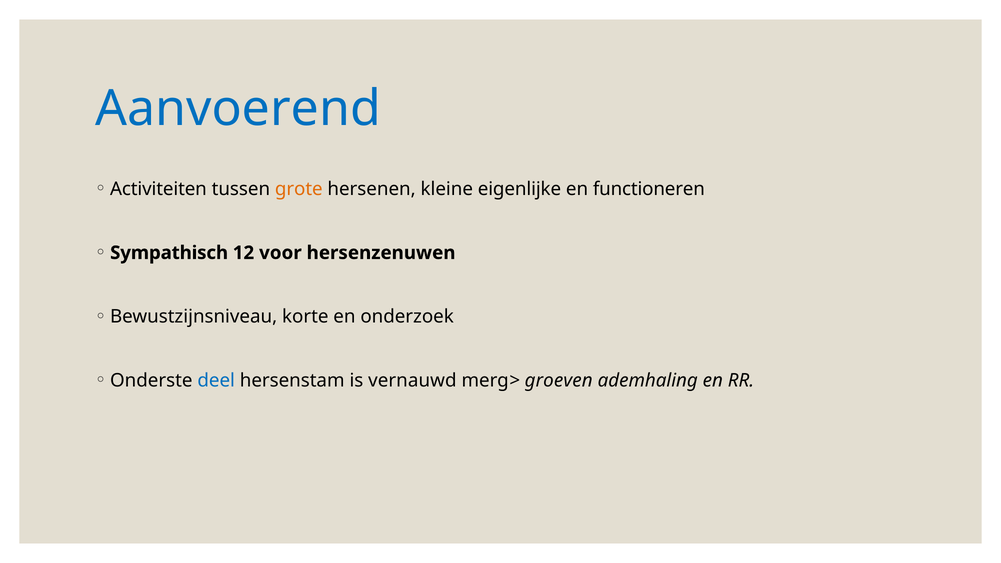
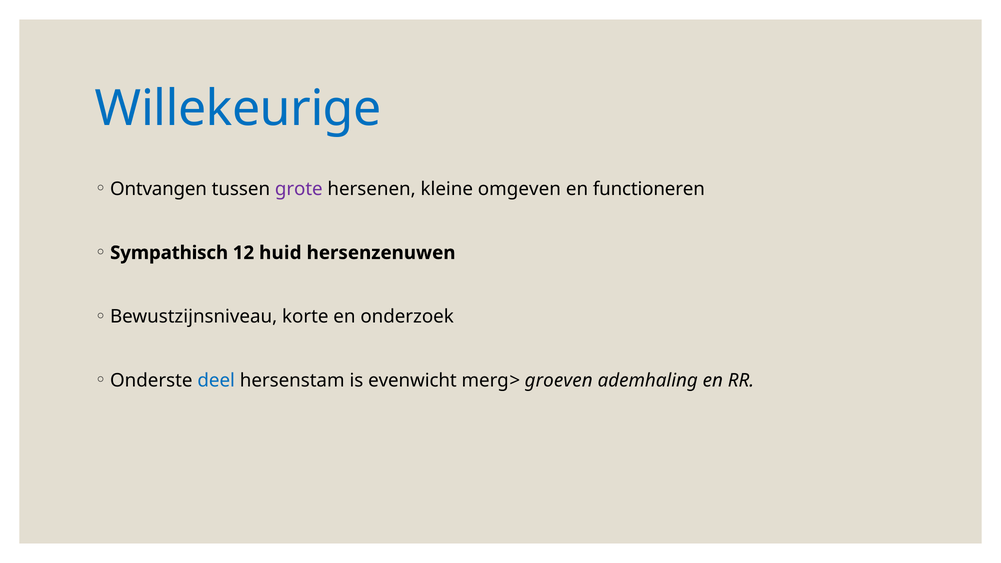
Aanvoerend: Aanvoerend -> Willekeurige (238, 109)
Activiteiten: Activiteiten -> Ontvangen (158, 189)
grote colour: orange -> purple (299, 189)
eigenlijke: eigenlijke -> omgeven (519, 189)
voor: voor -> huid (280, 253)
vernauwd: vernauwd -> evenwicht (412, 381)
